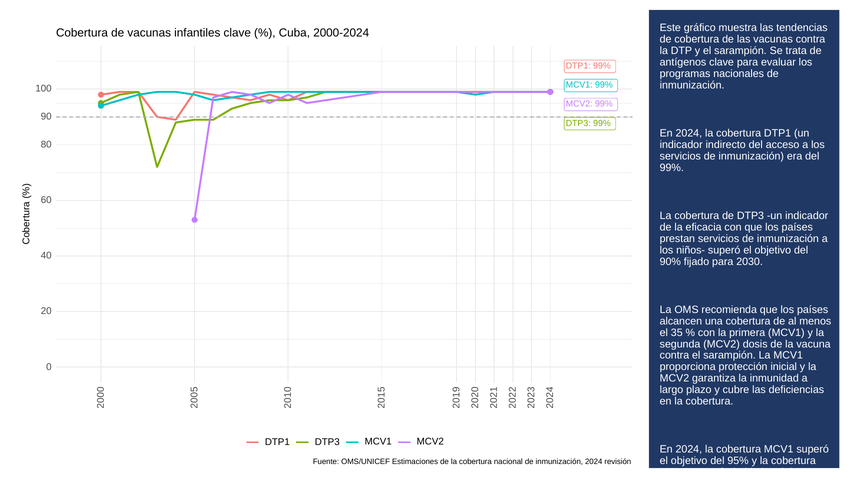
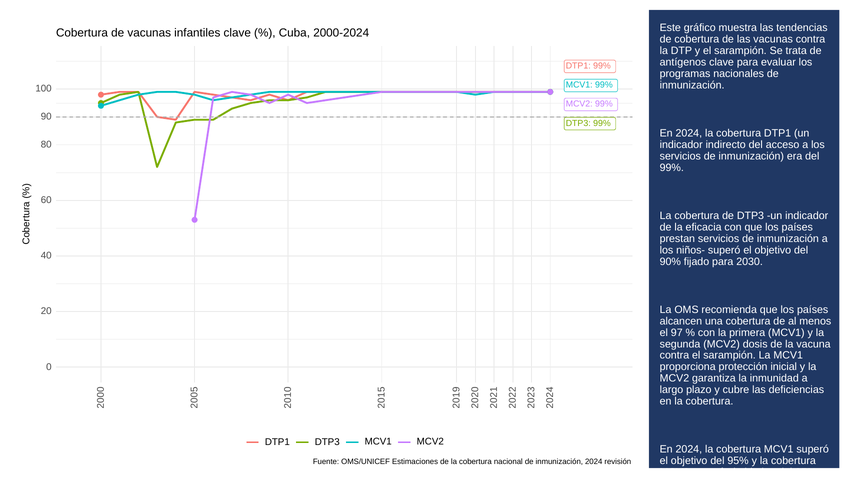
35: 35 -> 97 (677, 333)
